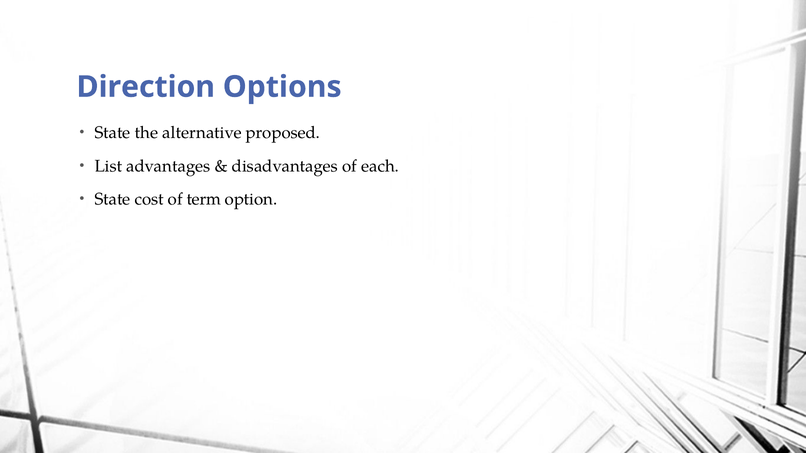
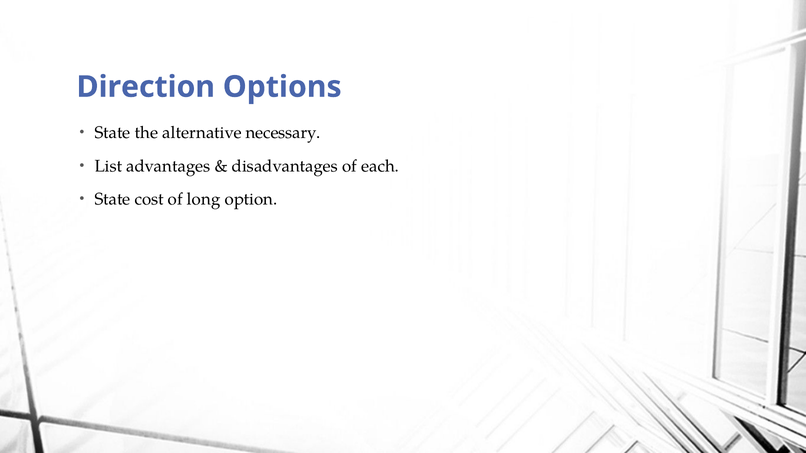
proposed: proposed -> necessary (283, 133)
term: term -> long (204, 199)
